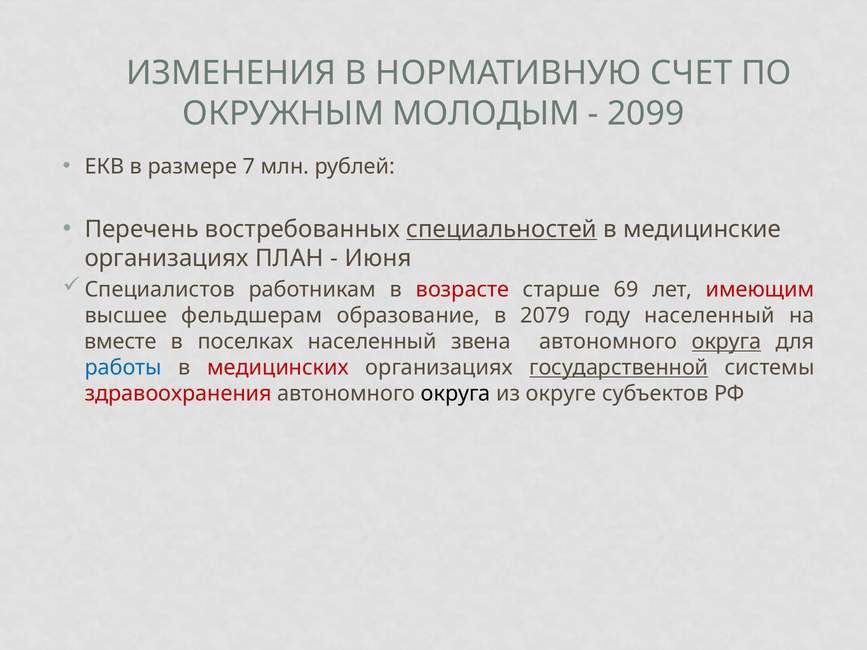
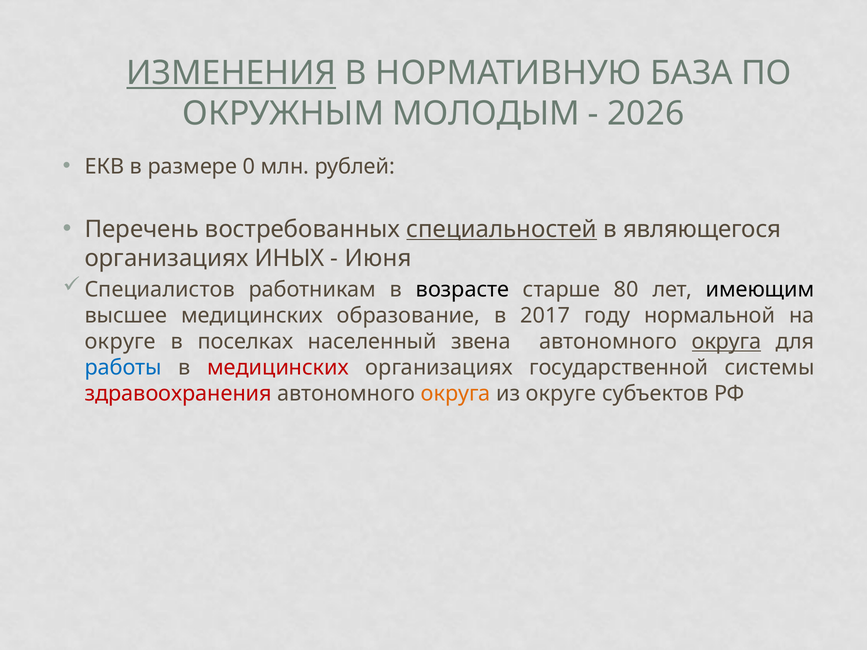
ИЗМЕНЕНИЯ underline: none -> present (231, 73)
СЧЕТ: СЧЕТ -> БАЗА (692, 73)
2099: 2099 -> 2026 (646, 114)
7: 7 -> 0 (249, 166)
медицинские: медицинские -> являющегося (702, 229)
ПЛАН: ПЛАН -> ИНЫХ (290, 258)
возрасте colour: red -> black (463, 290)
69: 69 -> 80 (626, 290)
имеющим colour: red -> black (760, 290)
высшее фельдшерам: фельдшерам -> медицинских (252, 316)
2079: 2079 -> 2017 (545, 316)
году населенный: населенный -> нормальной (710, 316)
вместе: вместе -> округе (120, 342)
государственной underline: present -> none (619, 368)
округа colour: black -> orange (456, 394)
